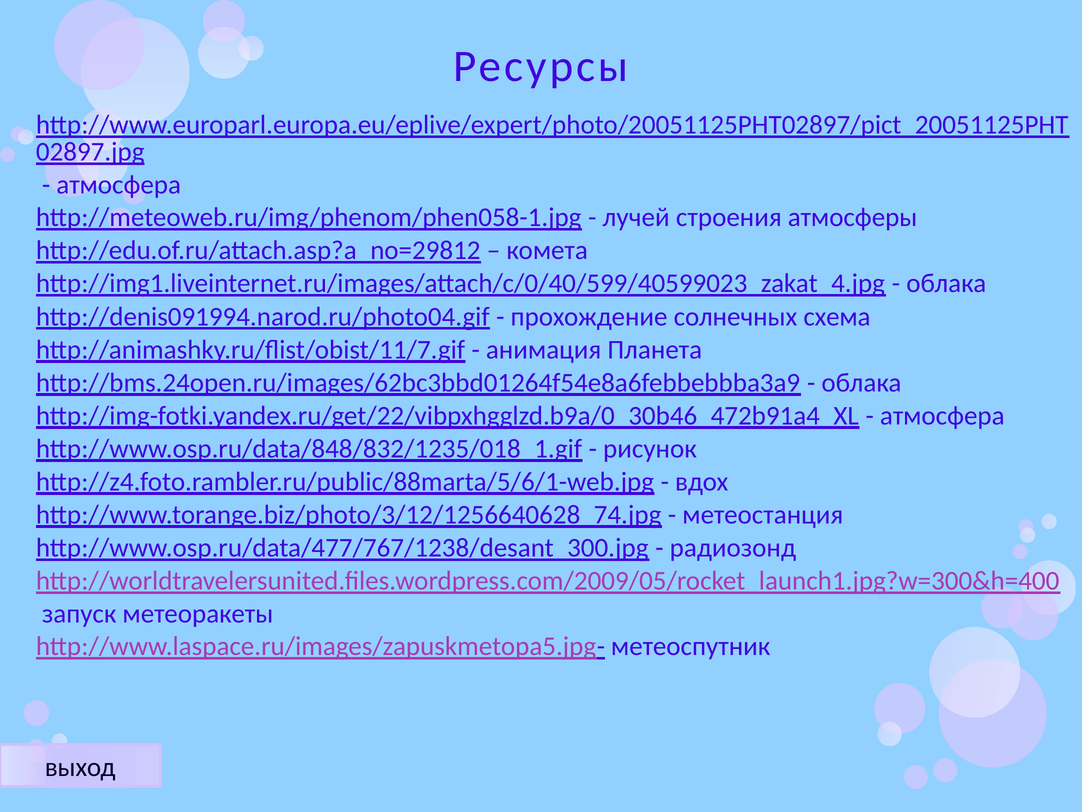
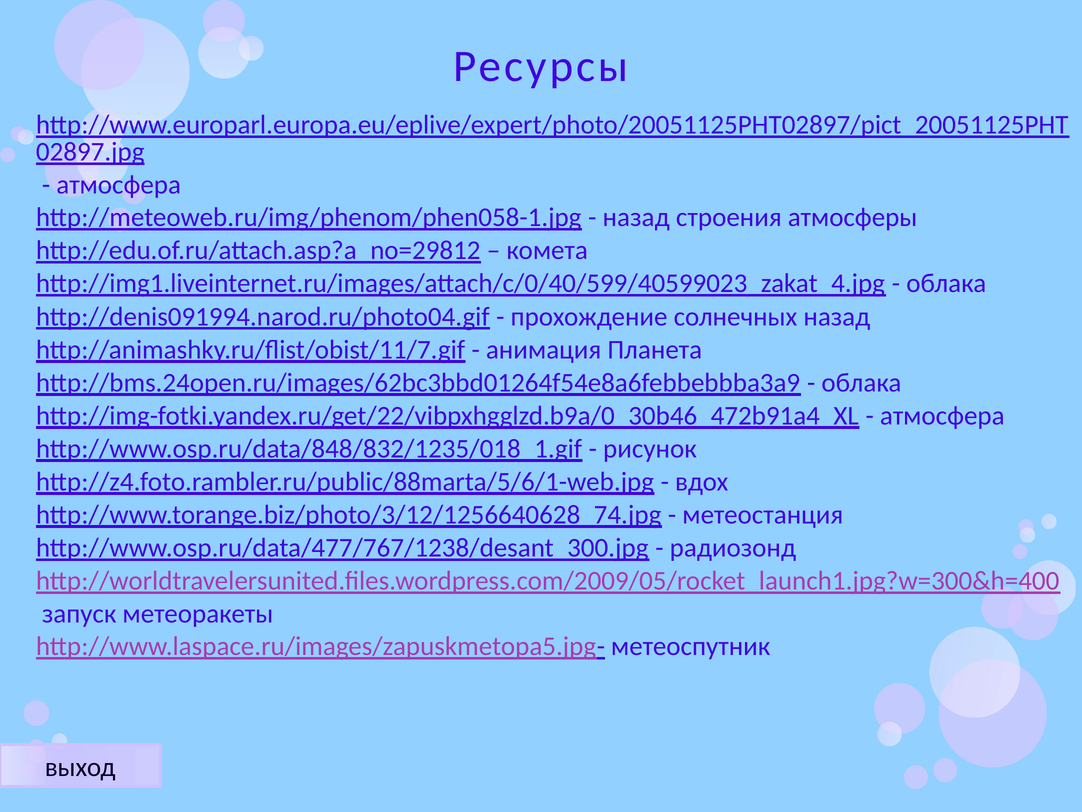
лучей: лучей -> назад (636, 217)
солнечных схема: схема -> назад (837, 316)
